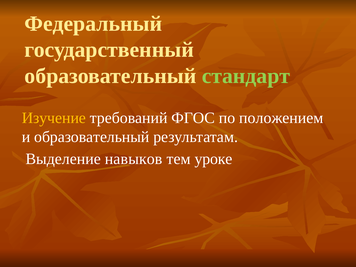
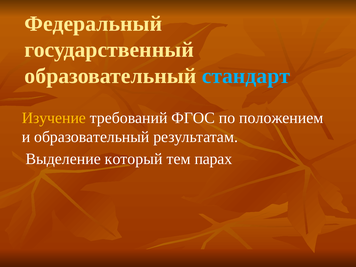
стандарт colour: light green -> light blue (246, 76)
навыков: навыков -> который (134, 159)
уроке: уроке -> парах (213, 159)
